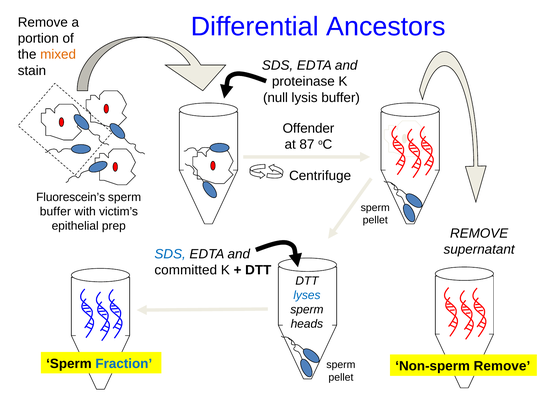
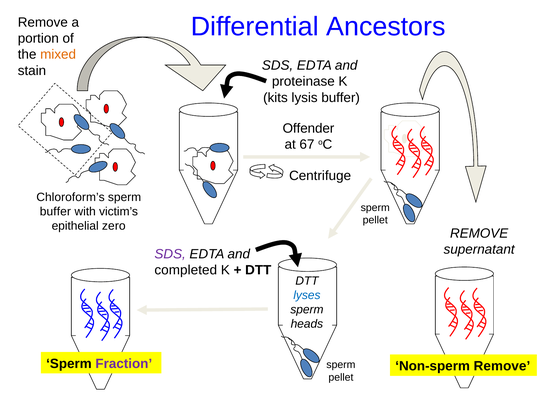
null: null -> kits (275, 98)
87: 87 -> 67 (307, 145)
Fluorescein’s: Fluorescein’s -> Chloroform’s (71, 197)
prep: prep -> zero (114, 226)
SDS colour: blue -> purple (170, 254)
committed: committed -> completed (186, 271)
Fraction colour: blue -> purple (124, 364)
